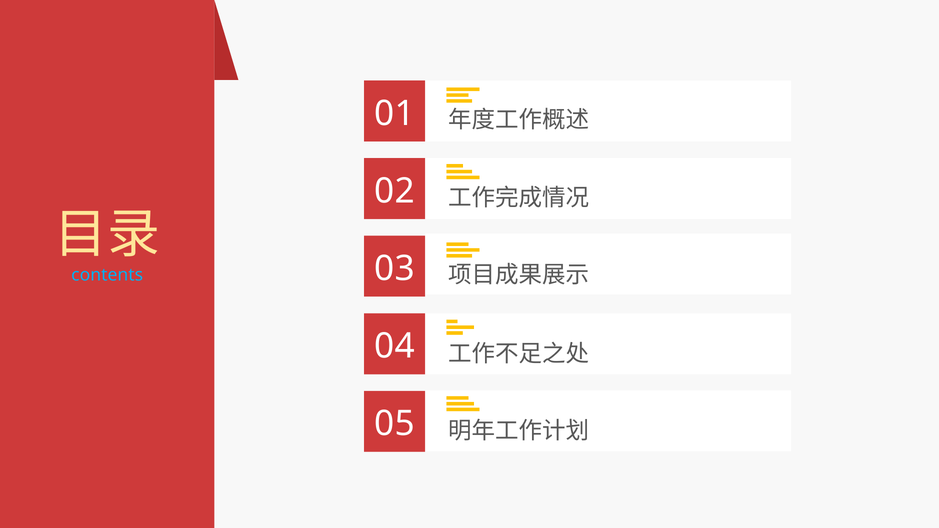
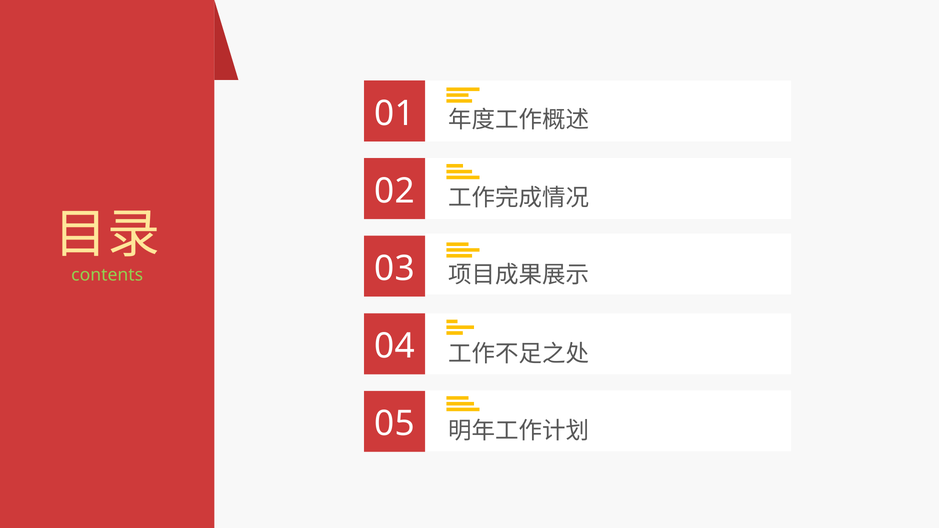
contents colour: light blue -> light green (107, 275)
